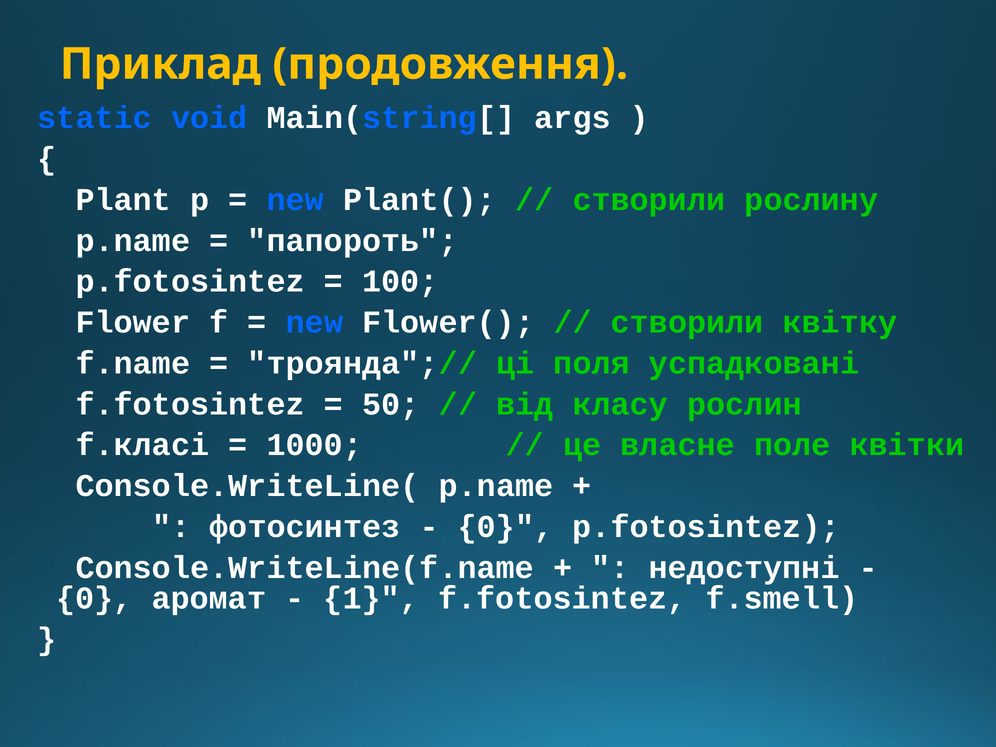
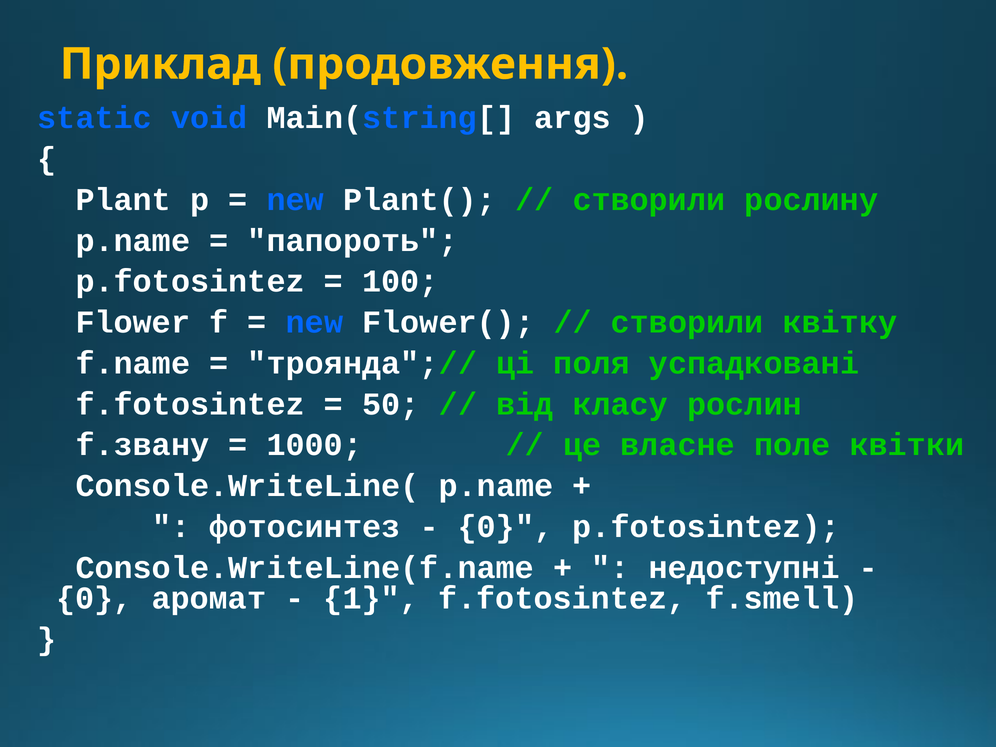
f.класі: f.класі -> f.звану (142, 445)
